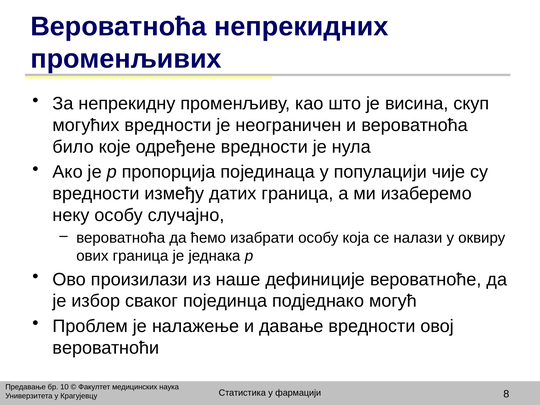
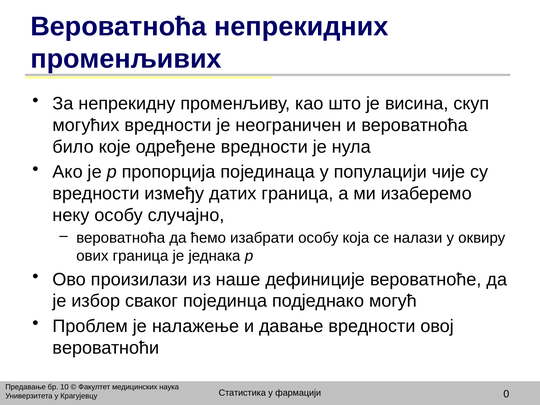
8: 8 -> 0 (506, 394)
